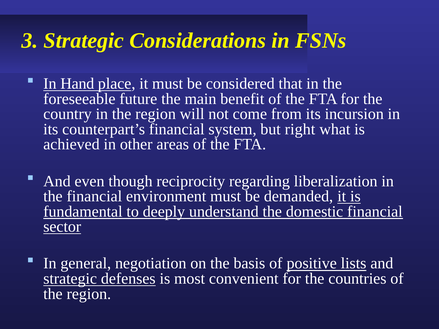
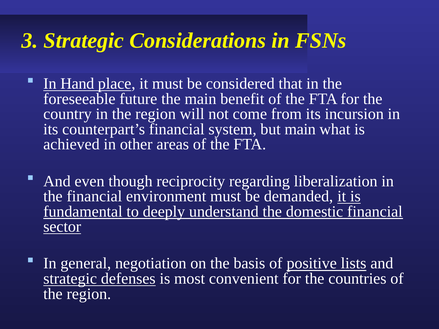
but right: right -> main (300, 129)
